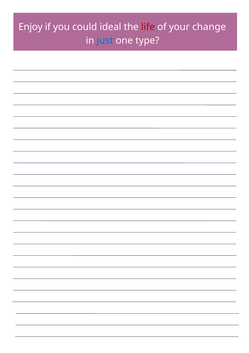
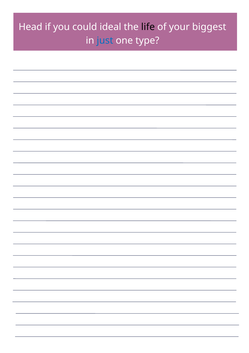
Enjoy: Enjoy -> Head (30, 27)
life colour: red -> black (148, 27)
change: change -> biggest (209, 27)
